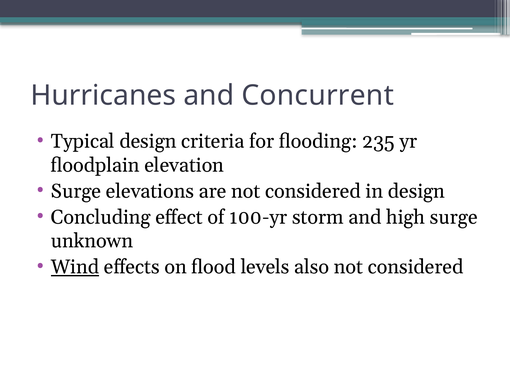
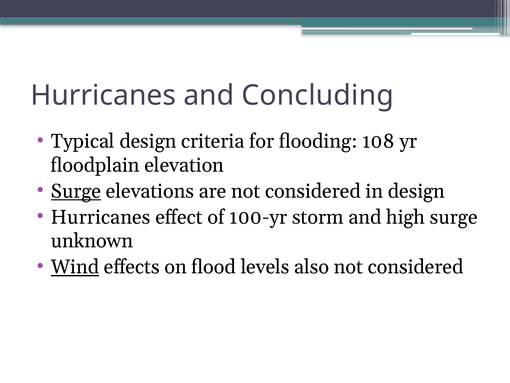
Concurrent: Concurrent -> Concluding (318, 95)
235: 235 -> 108 (378, 141)
Surge underline: none -> present (76, 191)
Concluding: Concluding -> Hurricanes (101, 217)
